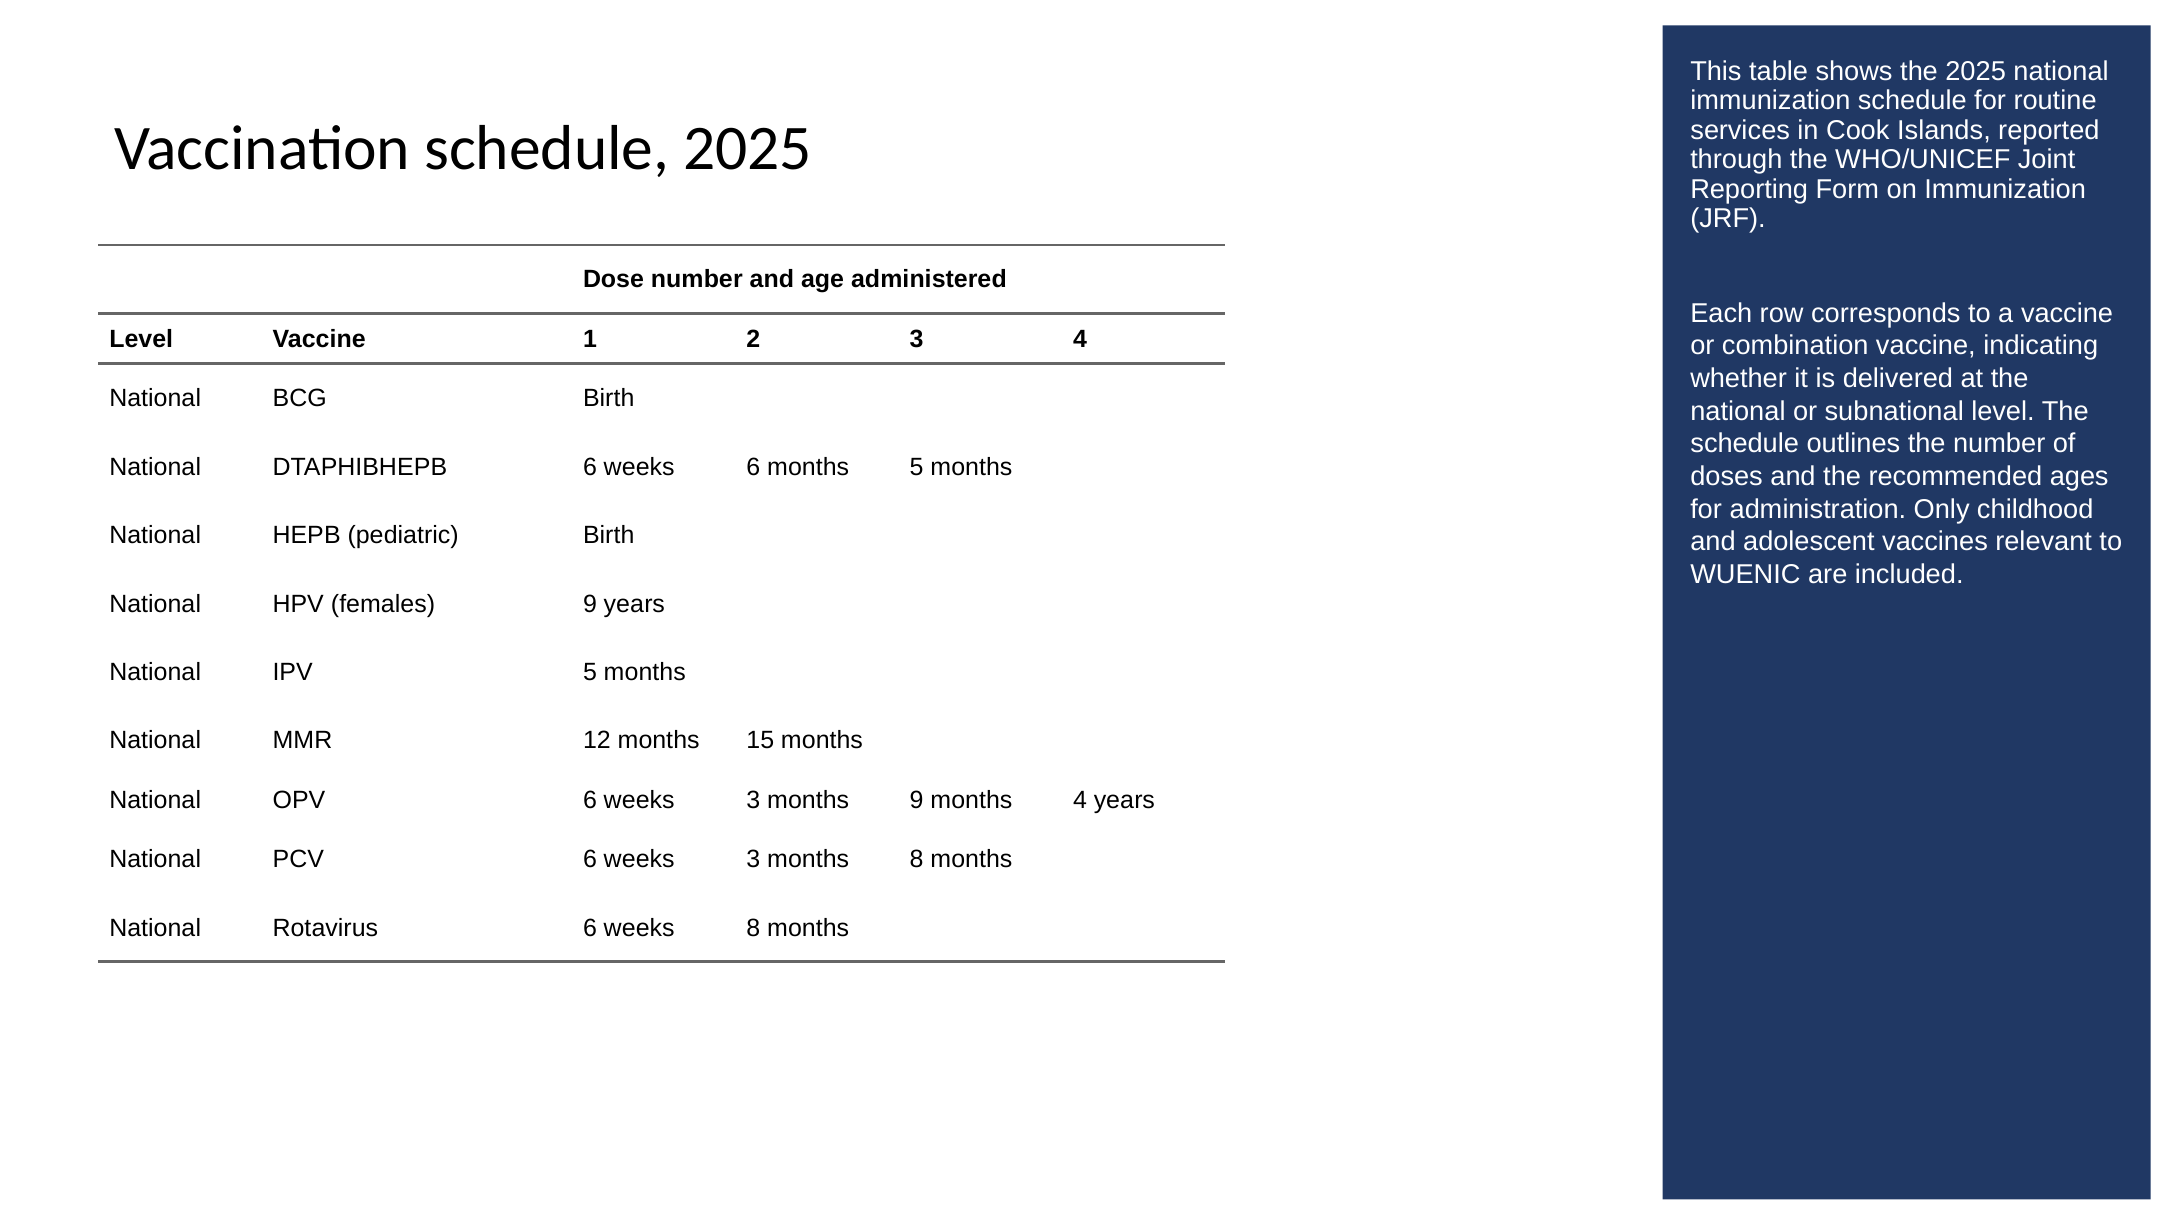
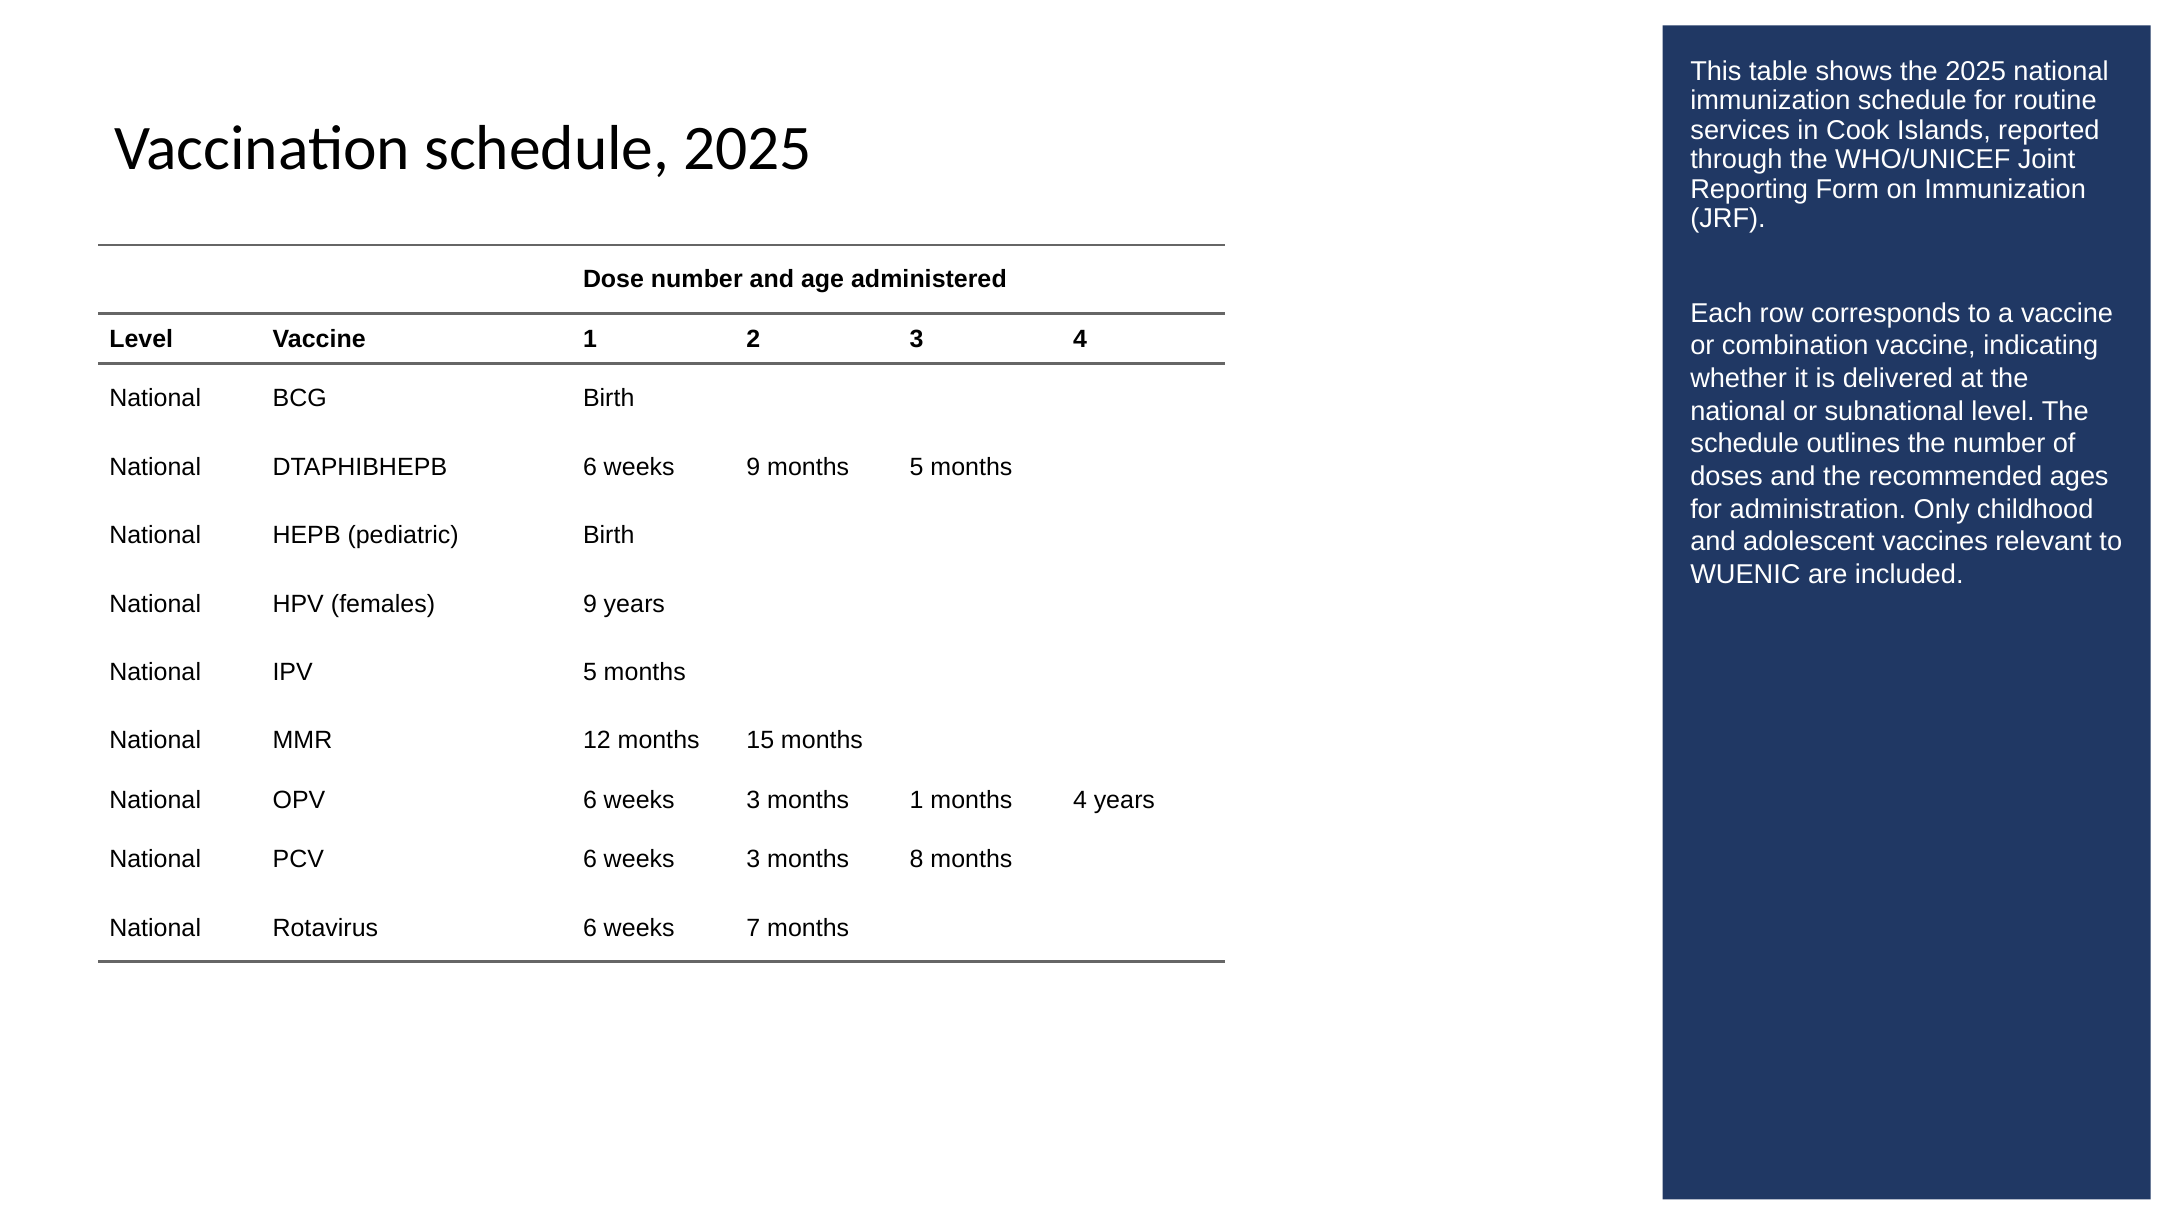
weeks 6: 6 -> 9 (753, 467)
months 9: 9 -> 1 (917, 800)
weeks 8: 8 -> 7 (753, 928)
